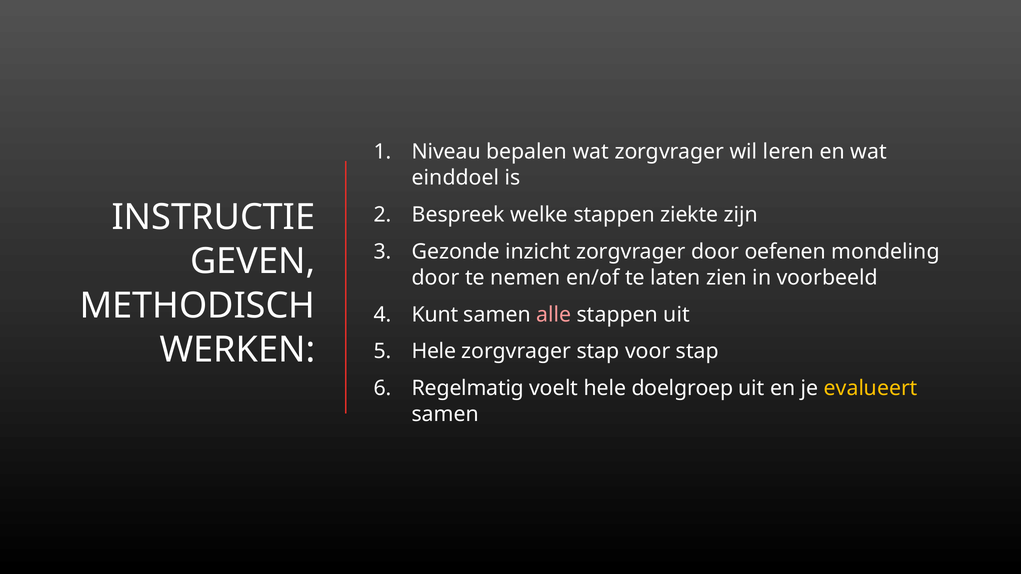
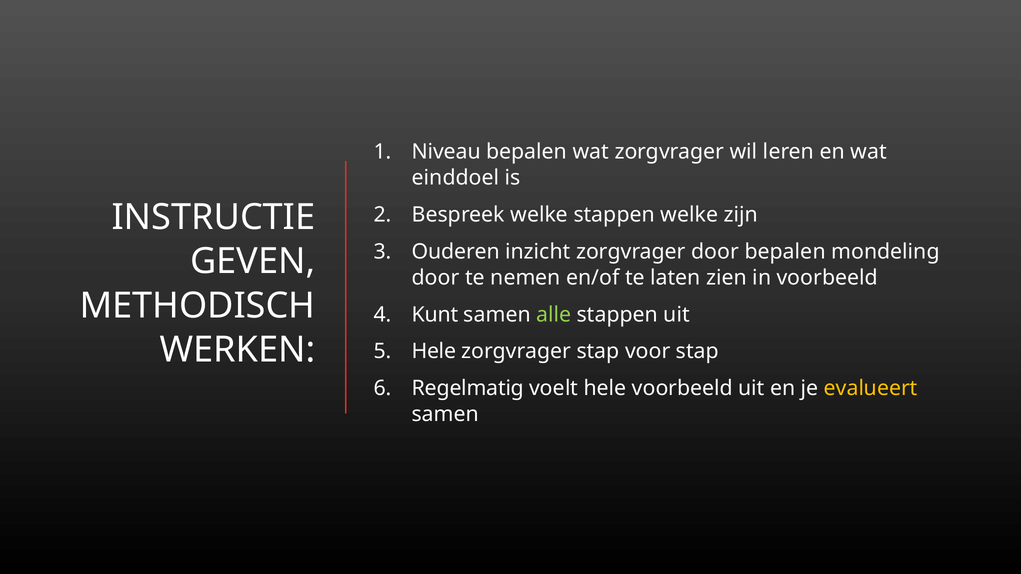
stappen ziekte: ziekte -> welke (689, 215)
Gezonde: Gezonde -> Ouderen (456, 252)
door oefenen: oefenen -> bepalen (785, 252)
alle colour: pink -> light green (554, 315)
hele doelgroep: doelgroep -> voorbeeld (682, 388)
